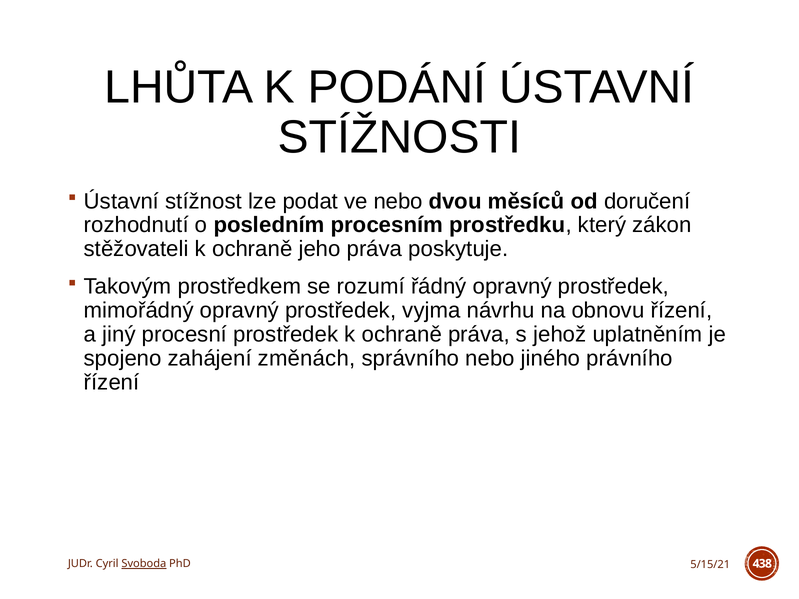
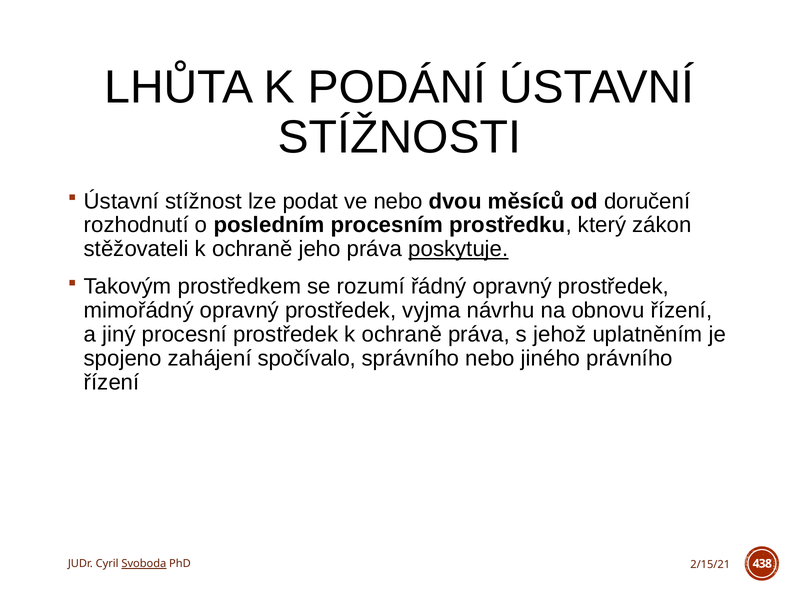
poskytuje underline: none -> present (458, 249)
změnách: změnách -> spočívalo (307, 359)
5/15/21: 5/15/21 -> 2/15/21 (710, 565)
